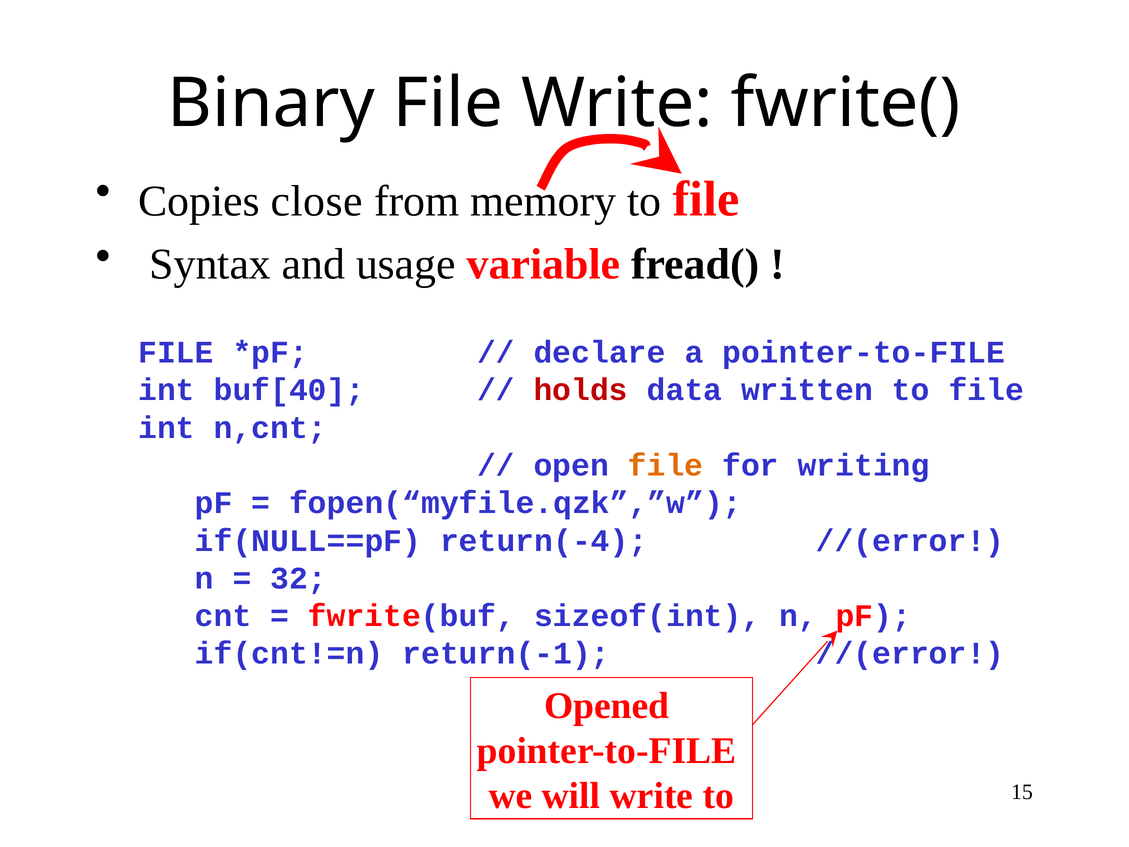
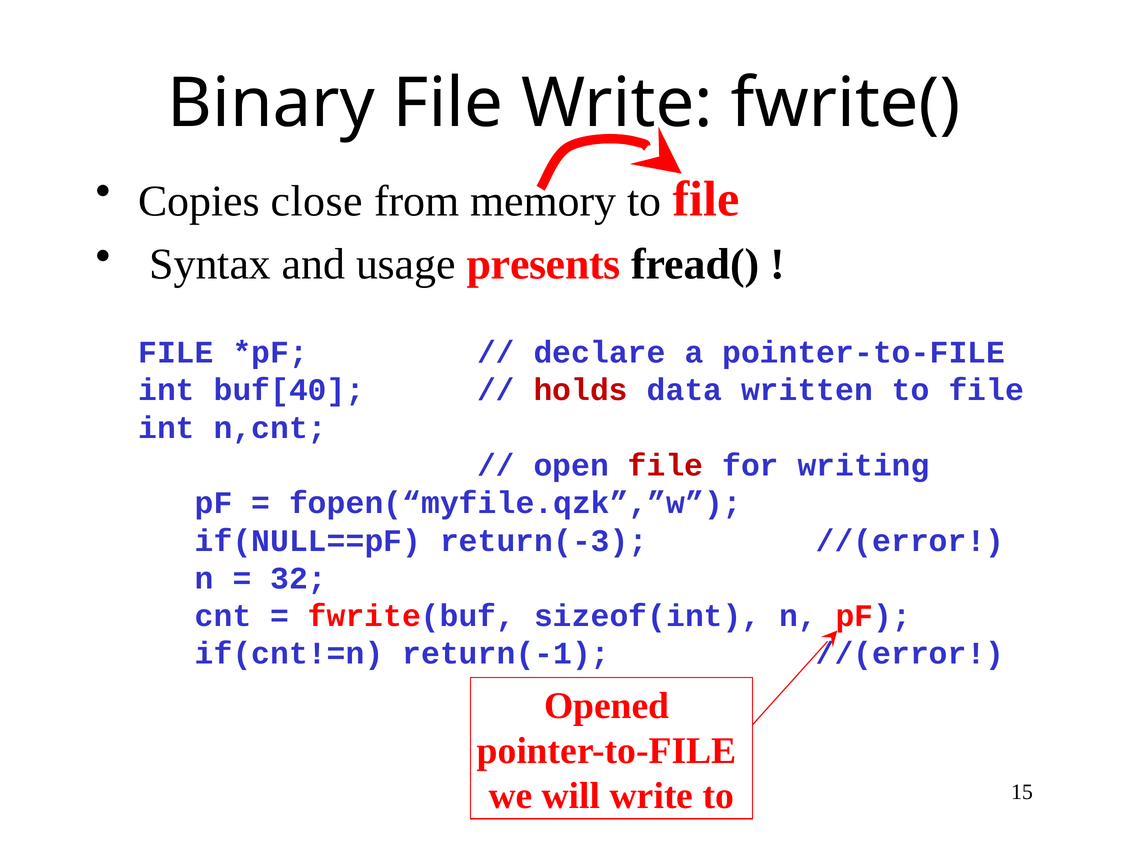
variable: variable -> presents (544, 264)
file colour: orange -> red (666, 465)
return(-4: return(-4 -> return(-3 (544, 540)
